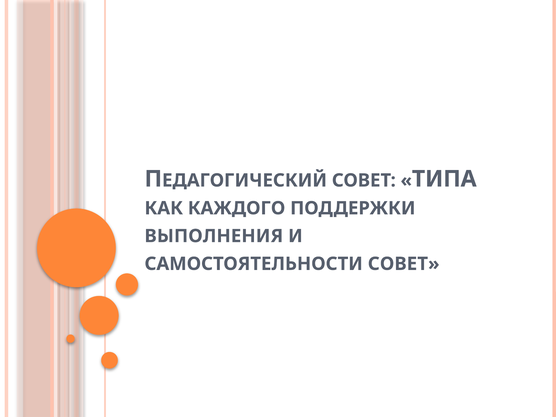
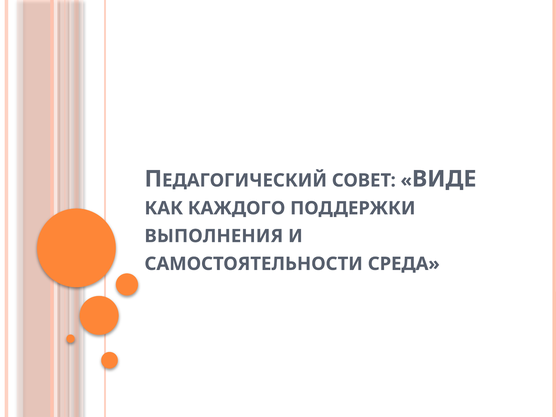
ТИПА: ТИПА -> ВИДЕ (444, 179)
САМОСТОЯТЕЛЬНОСТИ СОВЕТ: СОВЕТ -> СРЕДА (404, 264)
